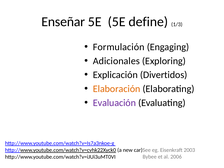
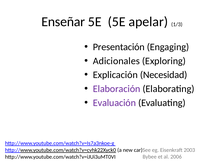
define: define -> apelar (148, 22)
Formulación: Formulación -> Presentación (119, 47)
Divertidos: Divertidos -> Necesidad (164, 75)
Elaboración colour: orange -> purple (117, 89)
